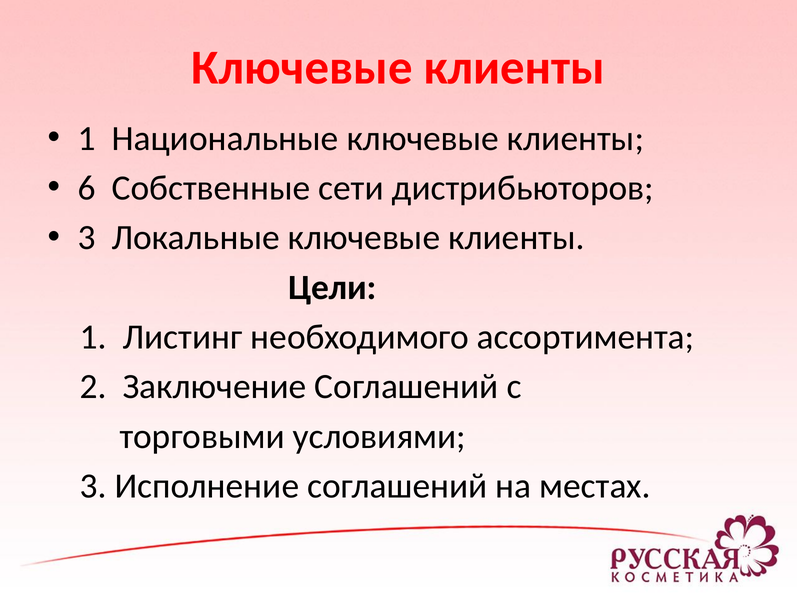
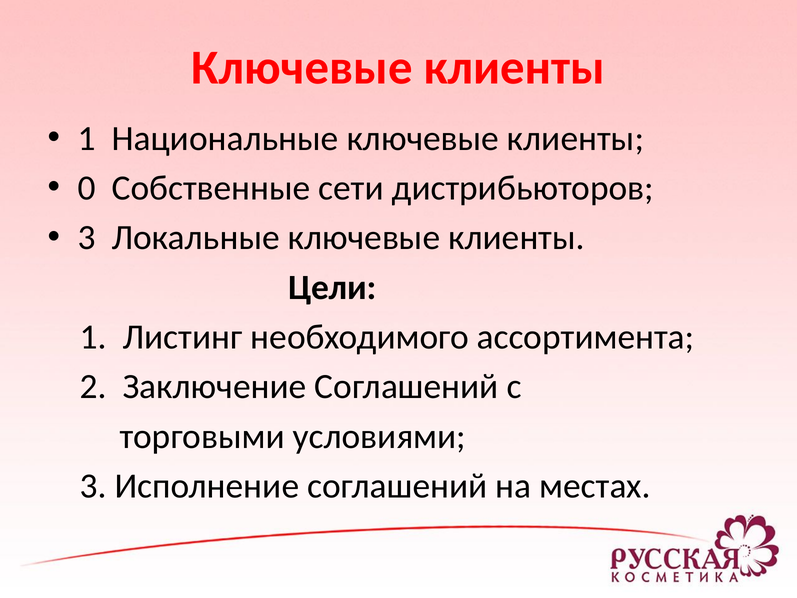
6: 6 -> 0 (87, 188)
